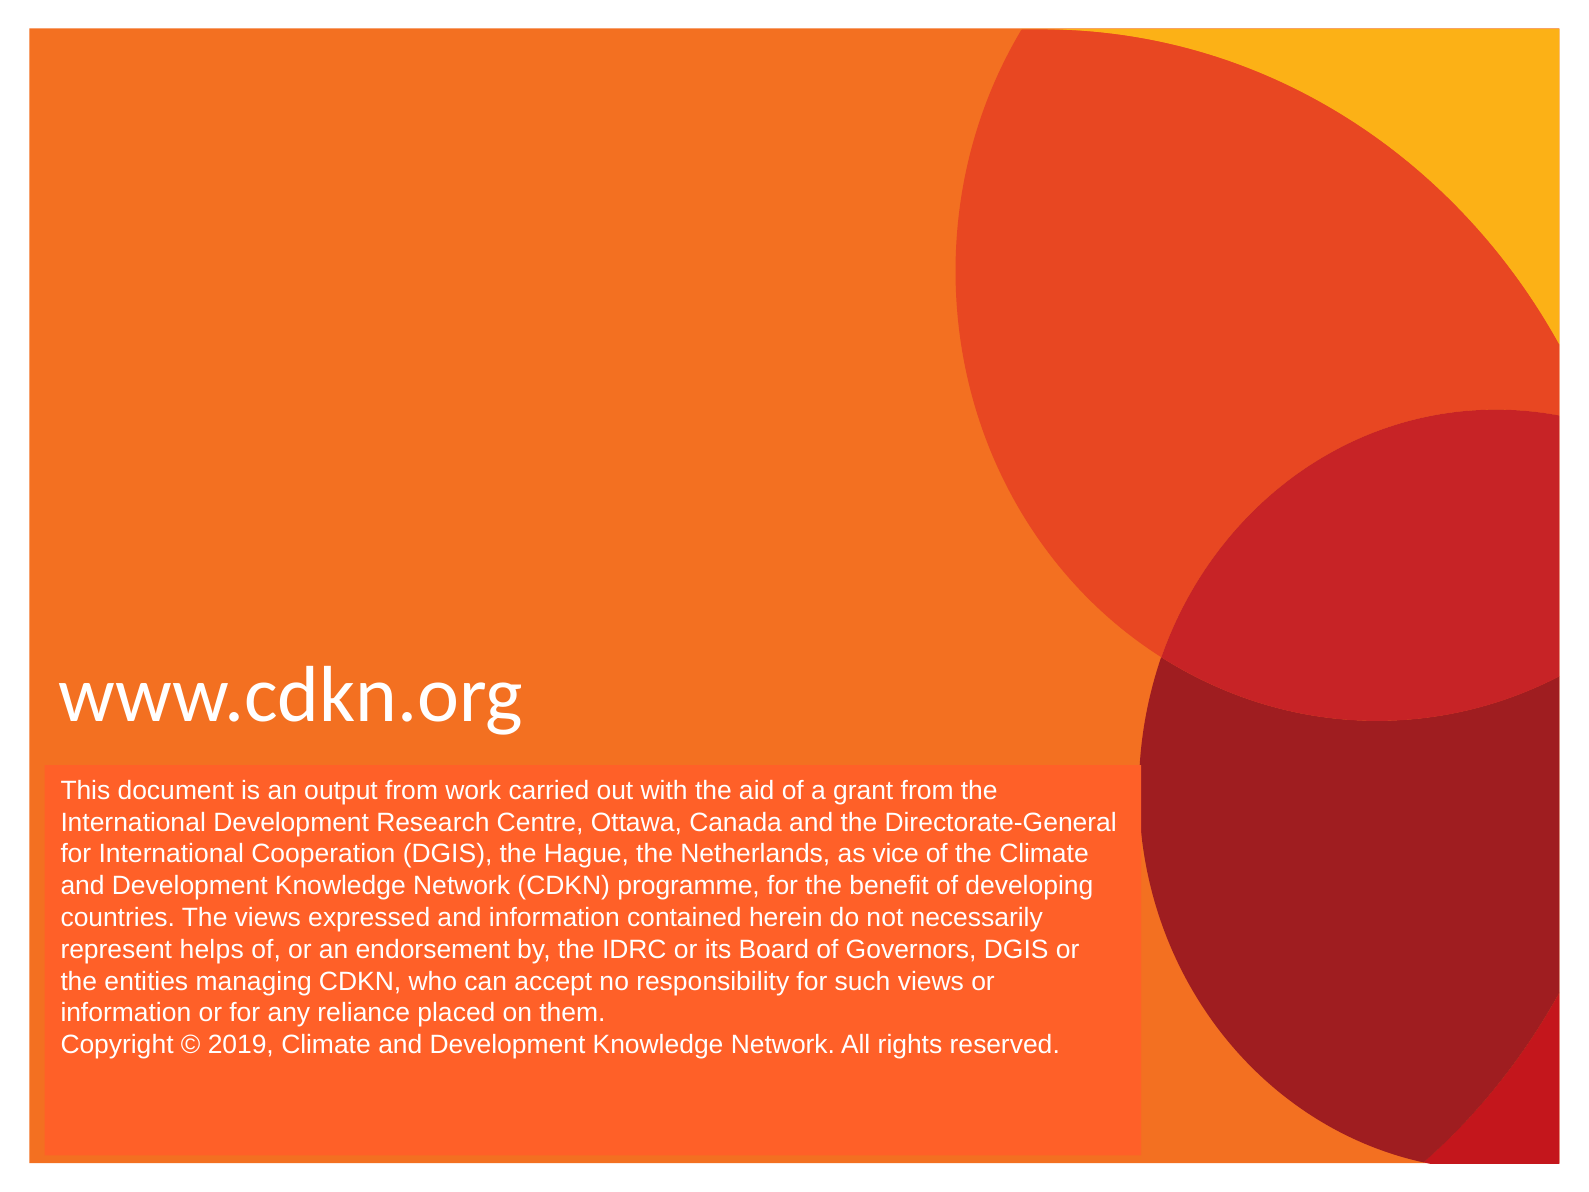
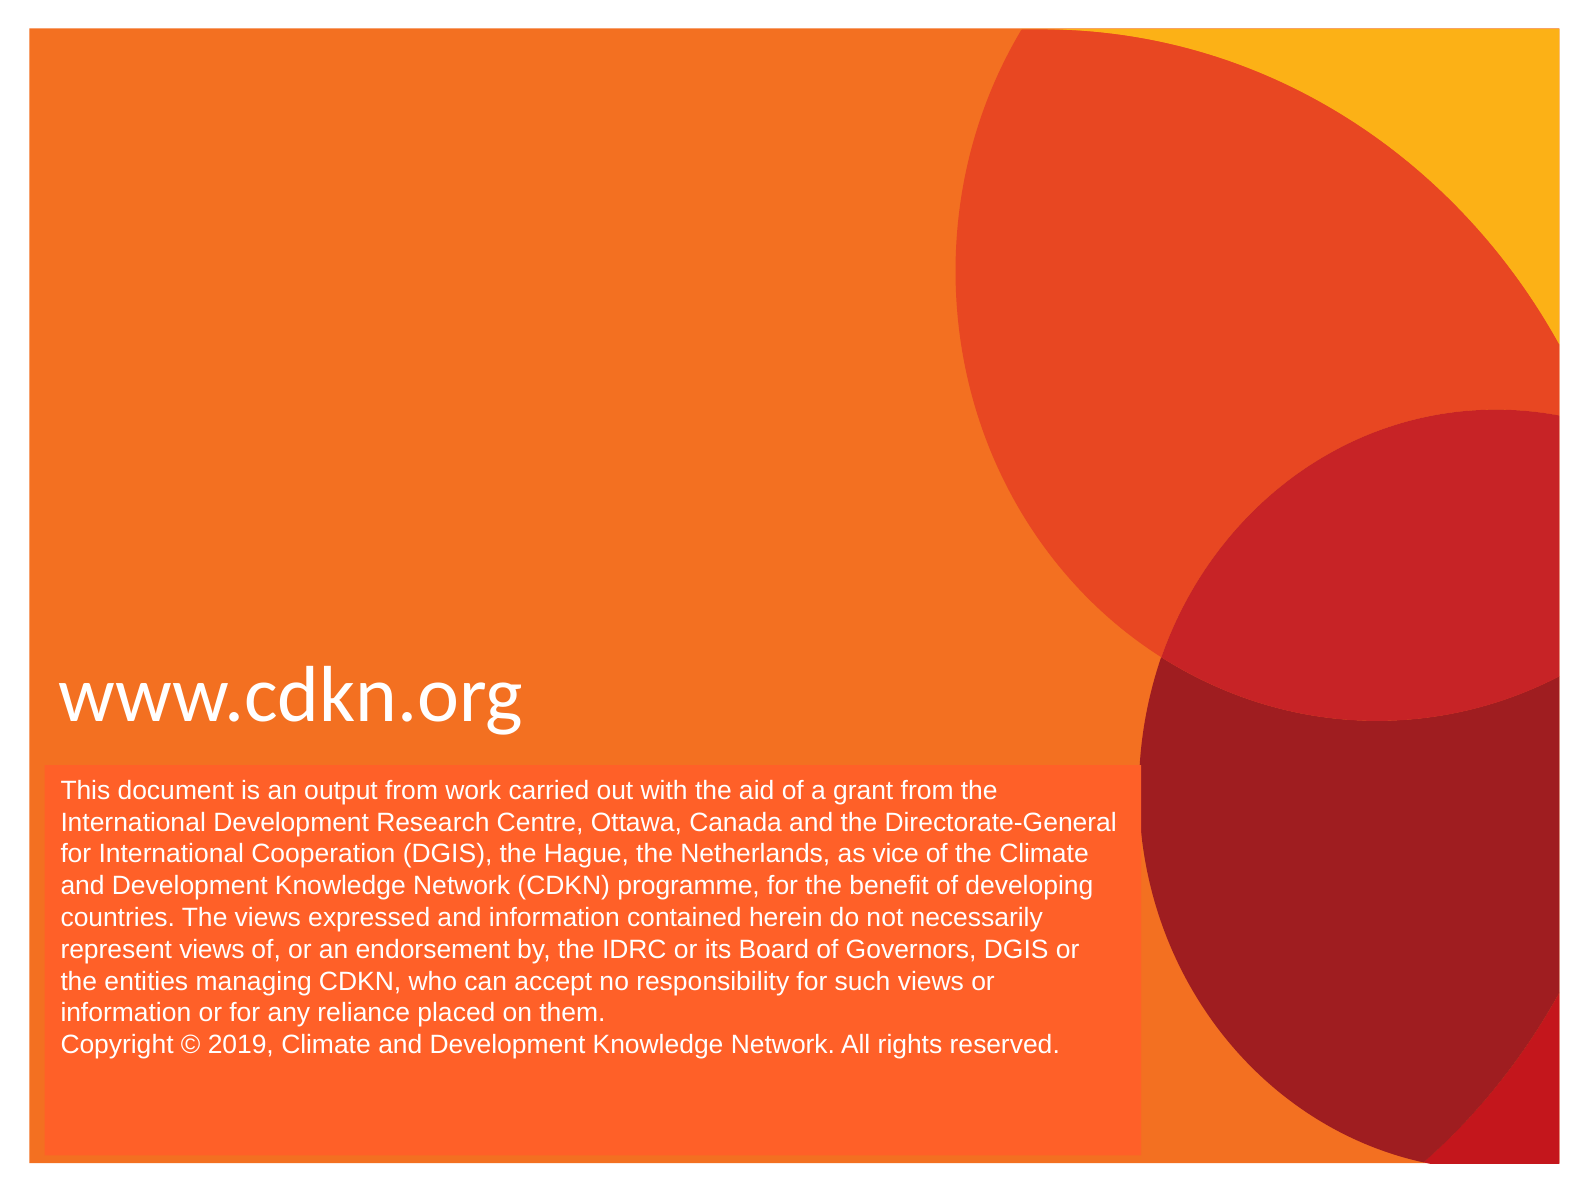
helps: helps -> views (212, 949)
